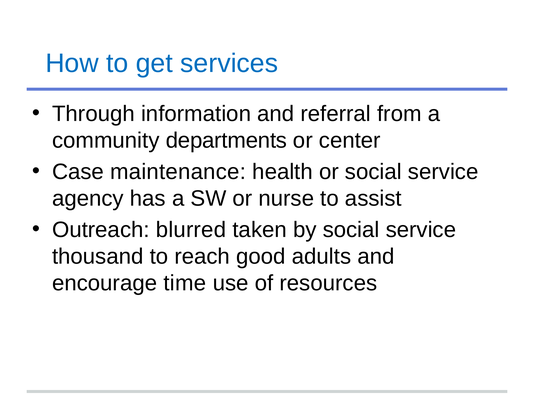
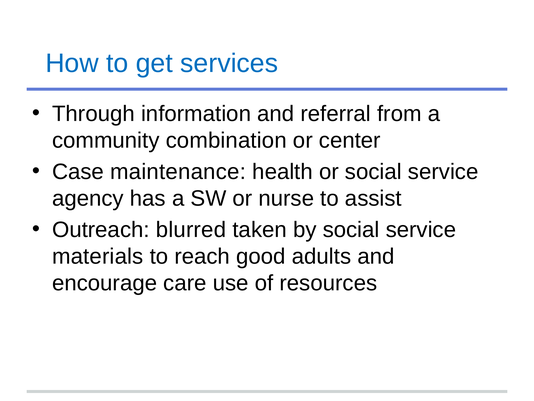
departments: departments -> combination (226, 140)
thousand: thousand -> materials (98, 256)
time: time -> care (185, 283)
